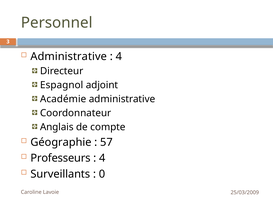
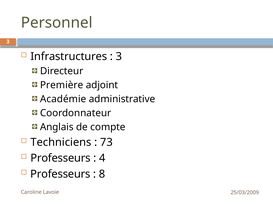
Administrative: Administrative -> Infrastructures (69, 56)
4: 4 -> 3 (119, 56)
Espagnol: Espagnol -> Première (62, 85)
Géographie: Géographie -> Techniciens (61, 142)
57: 57 -> 73 (106, 142)
Surveillants: Surveillants -> Professeurs (60, 174)
0: 0 -> 8 (102, 174)
